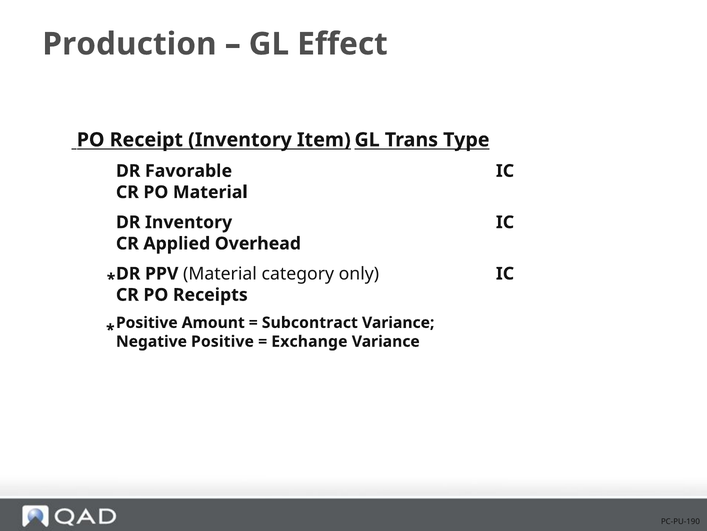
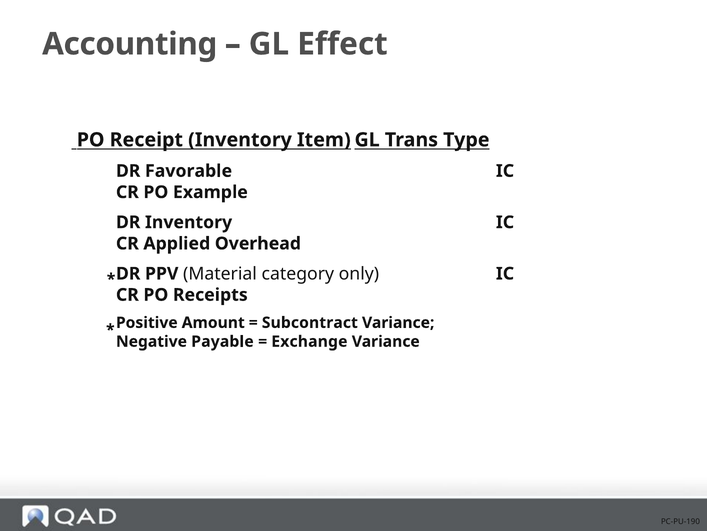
Production: Production -> Accounting (130, 44)
PO Material: Material -> Example (210, 192)
Negative Positive: Positive -> Payable (222, 341)
